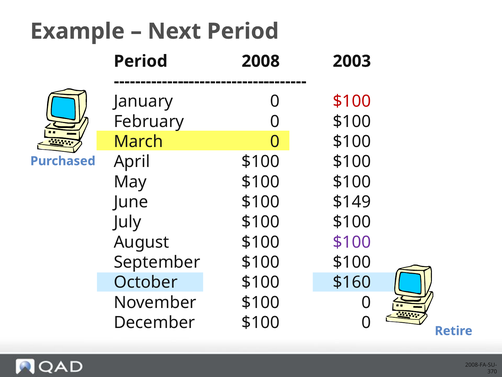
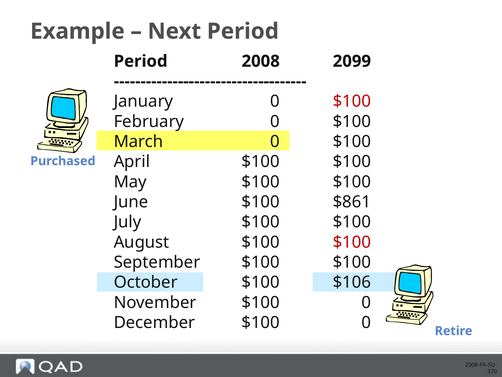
2003: 2003 -> 2099 (352, 61)
$149: $149 -> $861 (352, 202)
$100 colour: purple -> red (352, 242)
$160: $160 -> $106 (352, 282)
